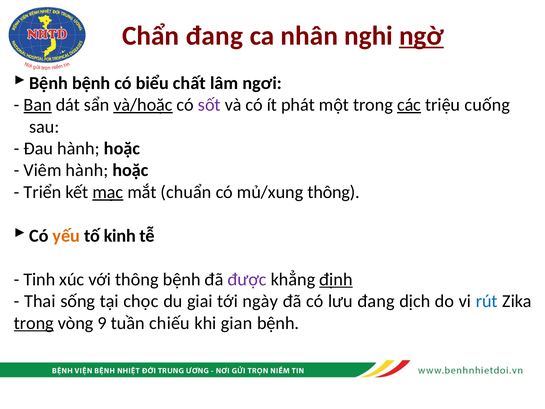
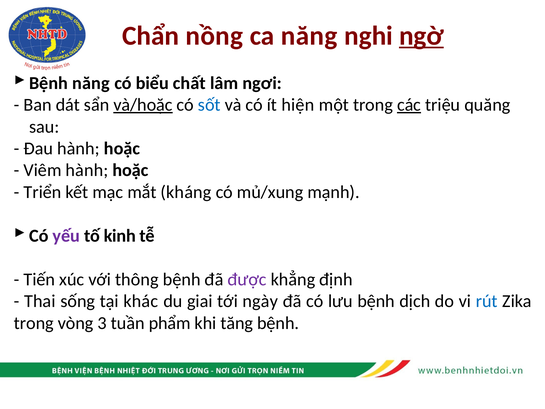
Chẩn đang: đang -> nồng (214, 36)
ca nhân: nhân -> năng (309, 36)
Bệnh bệnh: bệnh -> năng (91, 83)
Ban underline: present -> none (38, 105)
sốt colour: purple -> blue (209, 105)
phát: phát -> hiện (298, 105)
cuống: cuống -> quăng (487, 105)
mạc underline: present -> none (108, 192)
chuẩn: chuẩn -> kháng (186, 192)
mủ/xung thông: thông -> mạnh (334, 192)
yếu colour: orange -> purple (66, 236)
Tinh: Tinh -> Tiến (39, 279)
định underline: present -> none (336, 279)
chọc: chọc -> khác (141, 301)
lưu đang: đang -> bệnh (376, 301)
trong underline: present -> none (34, 323)
9: 9 -> 3 (102, 323)
chiếu: chiếu -> phẩm (170, 323)
gian: gian -> tăng (237, 323)
